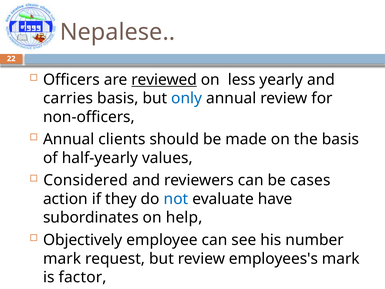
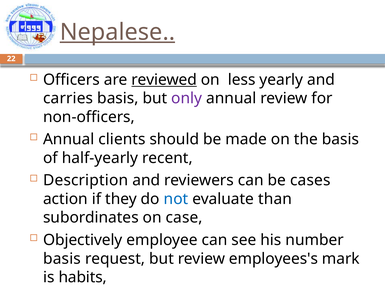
Nepalese underline: none -> present (117, 32)
only colour: blue -> purple (187, 98)
values: values -> recent (167, 158)
Considered: Considered -> Description (86, 180)
have: have -> than (275, 199)
help: help -> case (184, 217)
mark: mark -> basis (62, 258)
factor: factor -> habits (83, 277)
